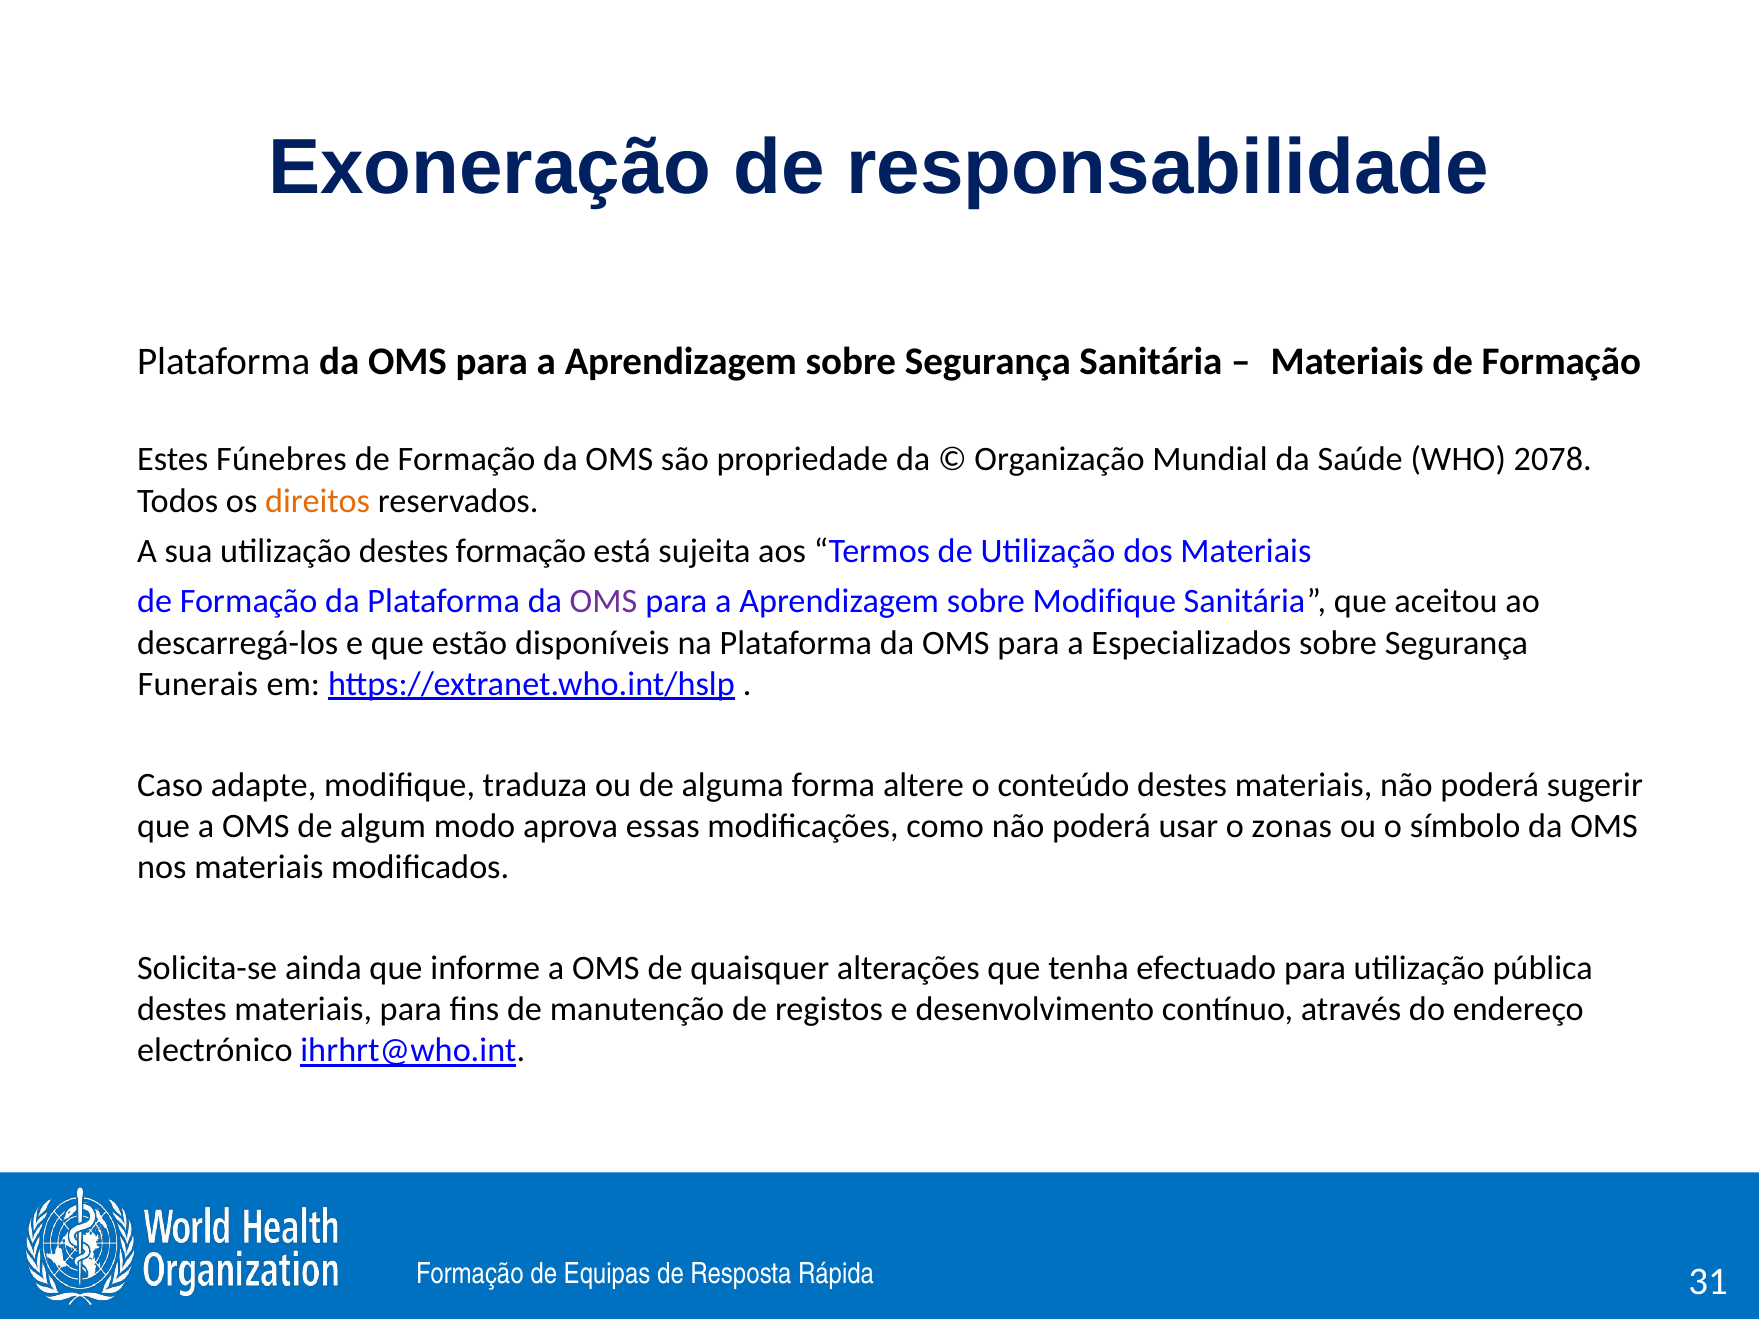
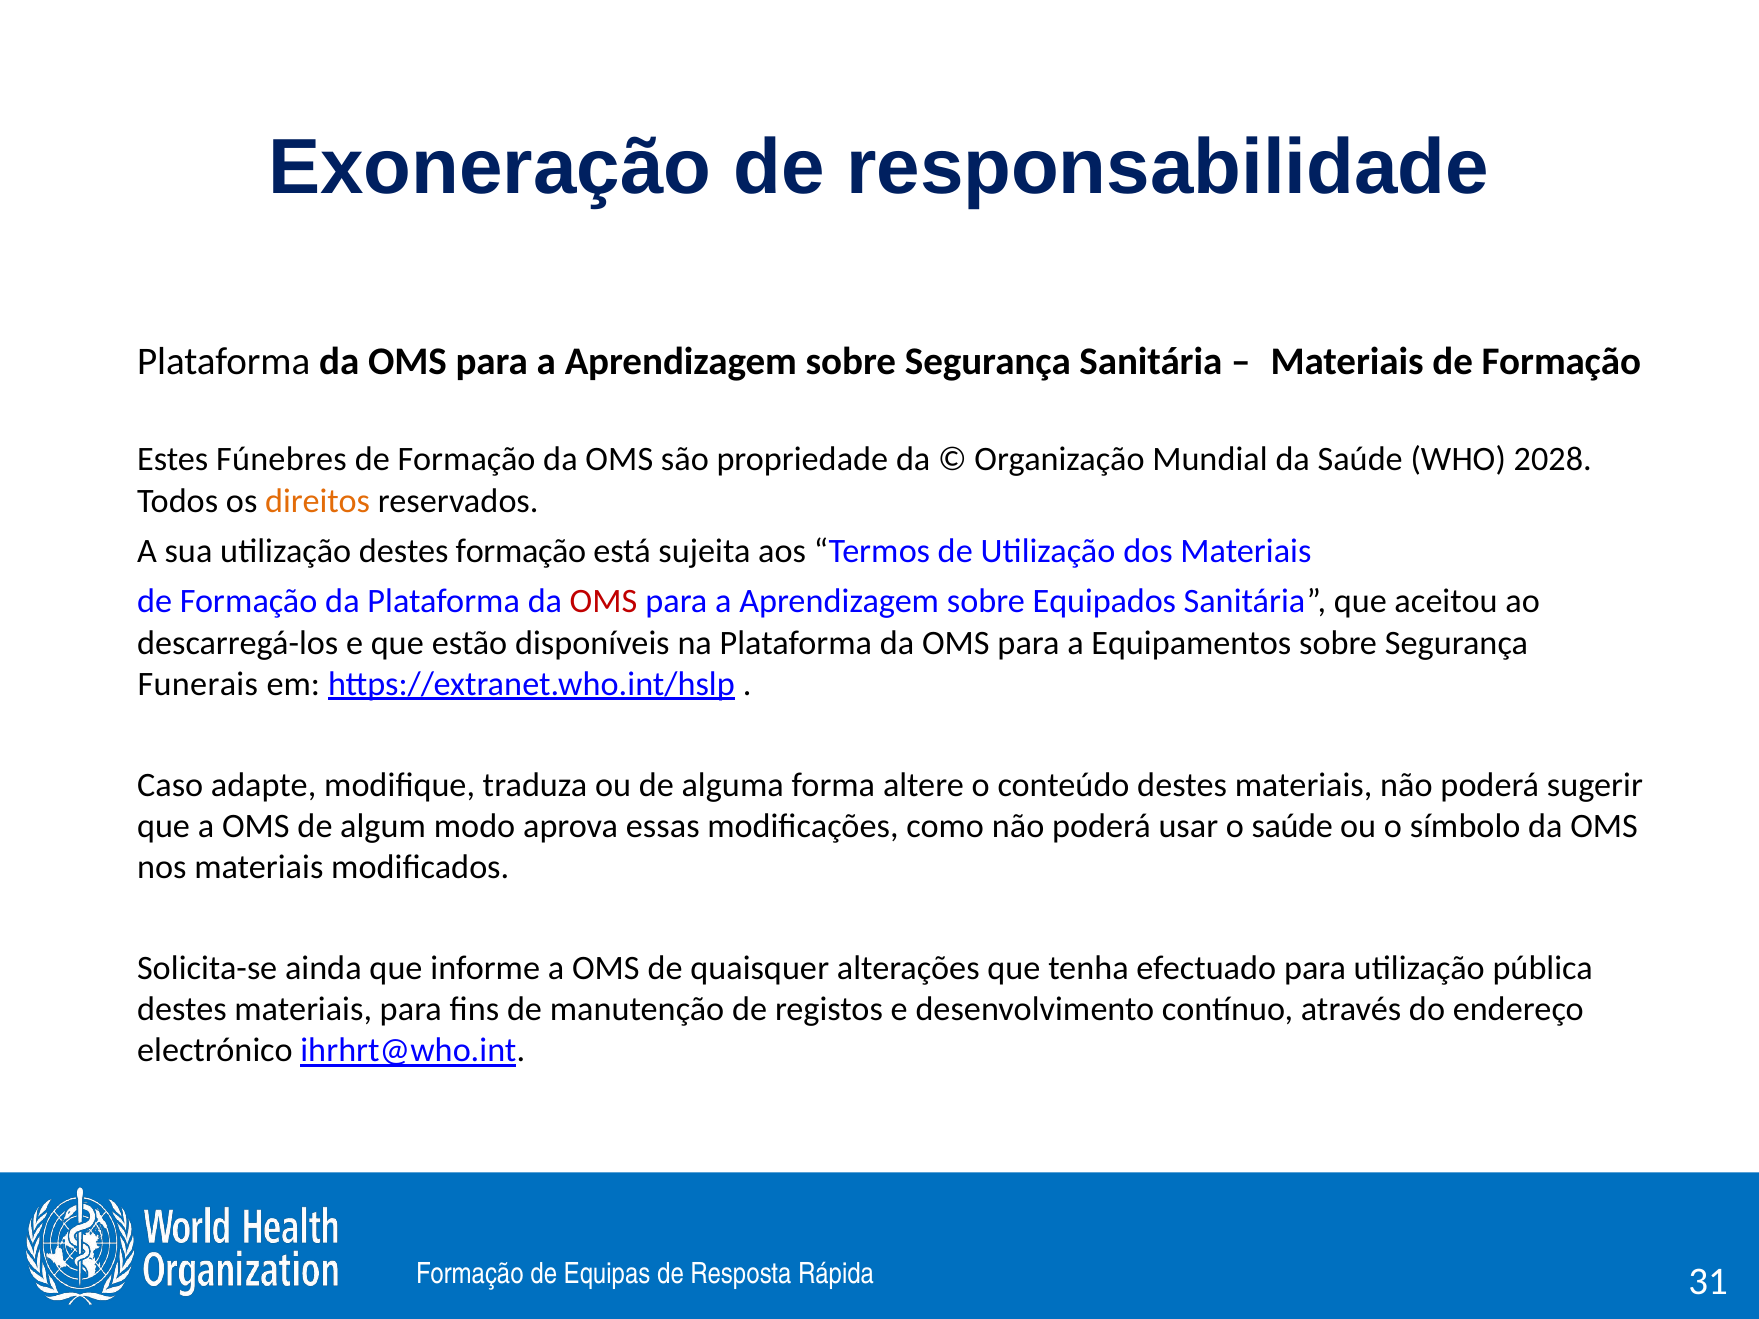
2078: 2078 -> 2028 (1553, 460)
OMS colour: purple -> red (604, 602)
sobre Modifique: Modifique -> Equipados (1104, 602)
Especializados: Especializados -> Equipamentos (1191, 643)
o zonas: zonas -> saúde (1292, 827)
